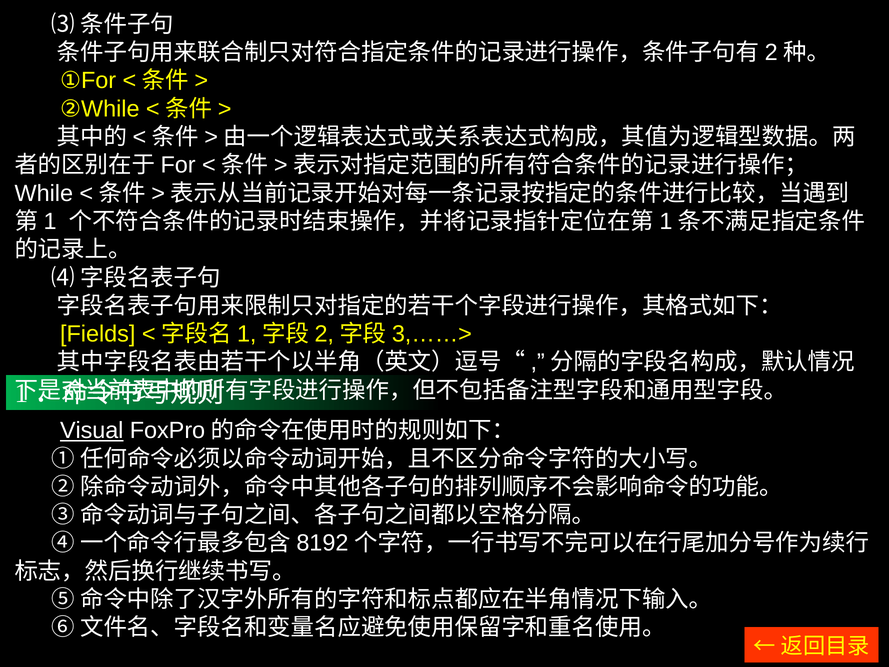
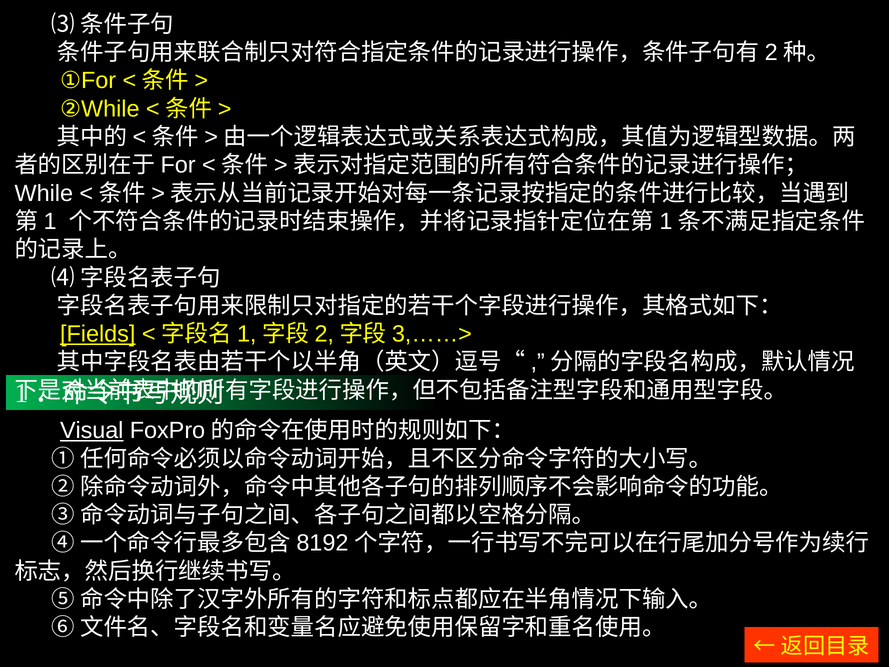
Fields underline: none -> present (98, 334)
